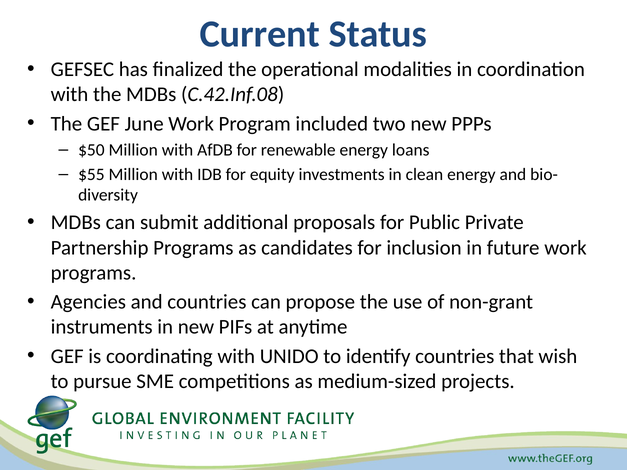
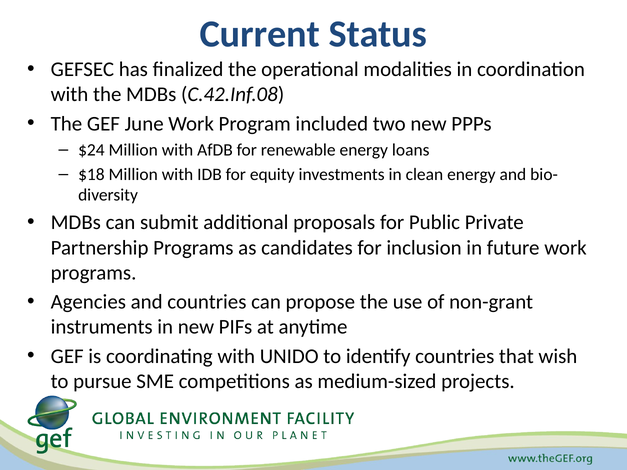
$50: $50 -> $24 (91, 150)
$55: $55 -> $18 (91, 174)
